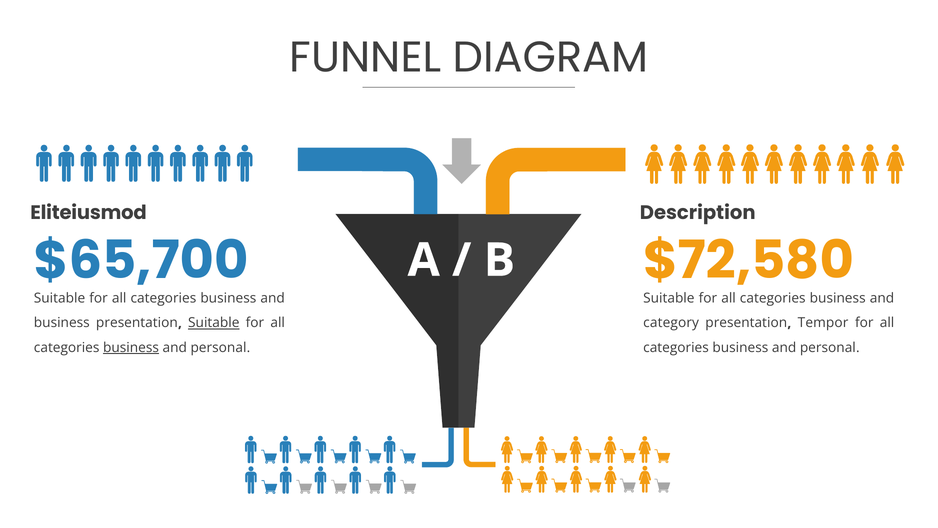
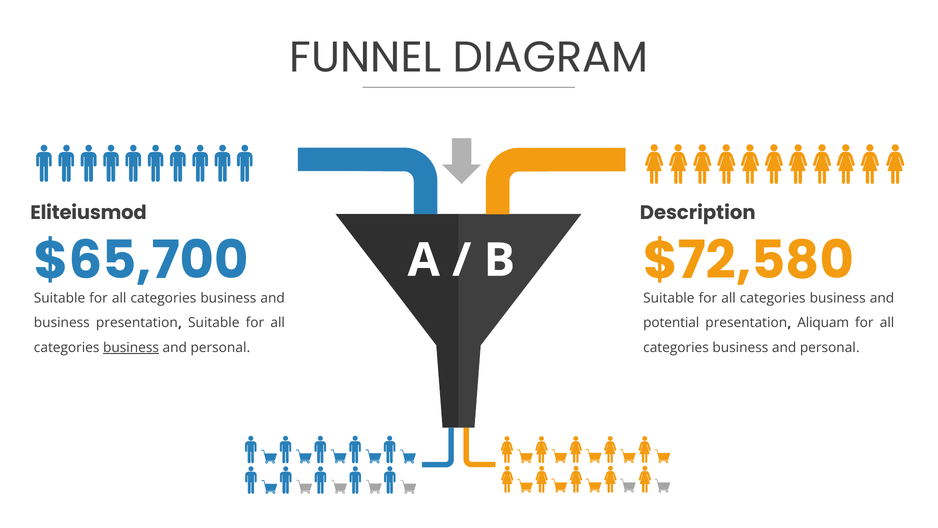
Suitable underline: present -> none (214, 323)
category: category -> potential (671, 323)
Tempor: Tempor -> Aliquam (823, 323)
